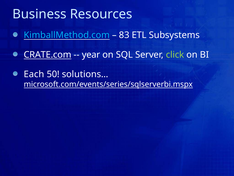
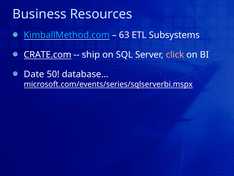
83: 83 -> 63 (124, 35)
year: year -> ship (91, 55)
click colour: light green -> pink (175, 55)
Each: Each -> Date (34, 74)
solutions…: solutions… -> database… (85, 74)
